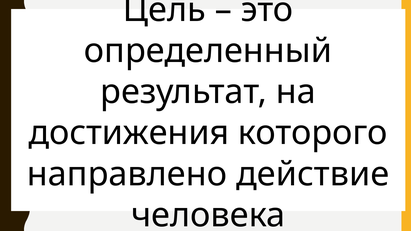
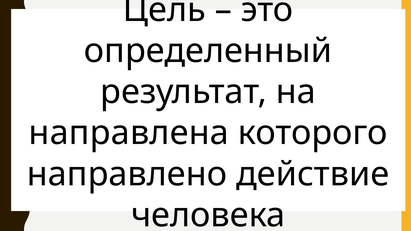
достижения: достижения -> направлена (129, 133)
